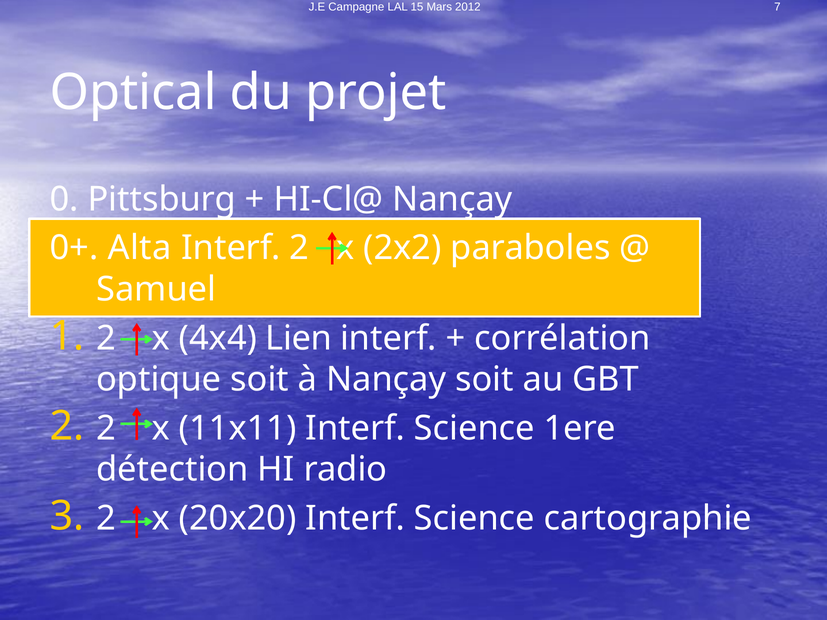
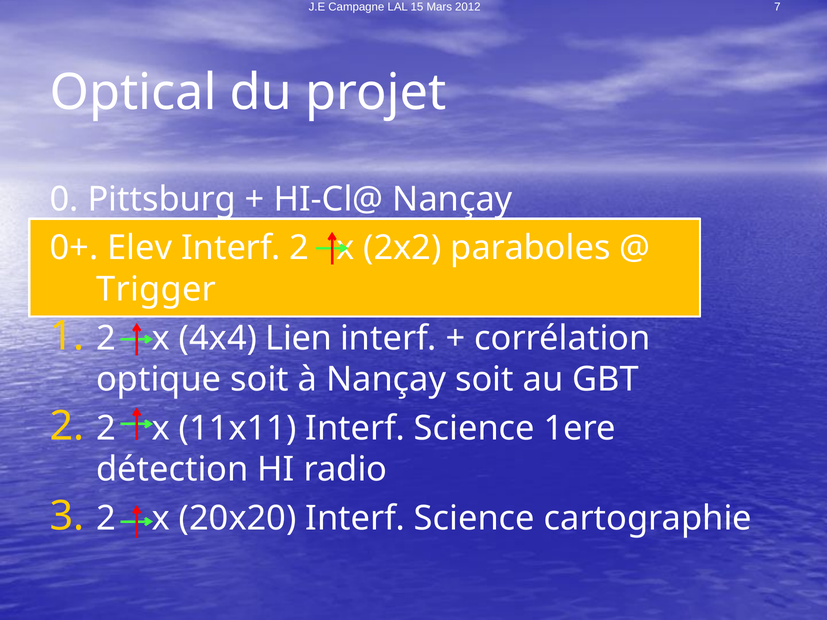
Alta: Alta -> Elev (140, 248)
Samuel: Samuel -> Trigger (156, 290)
